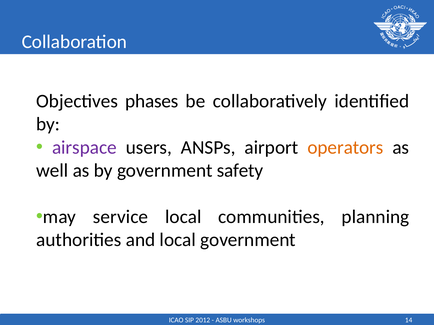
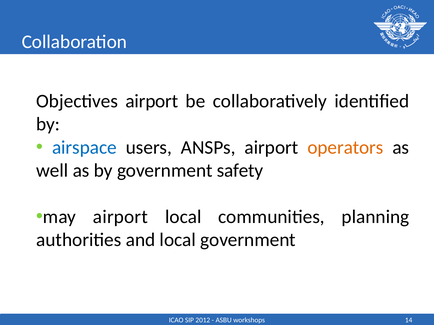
Objectives phases: phases -> airport (152, 101)
airspace colour: purple -> blue (84, 148)
may service: service -> airport (120, 217)
